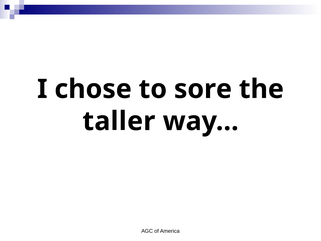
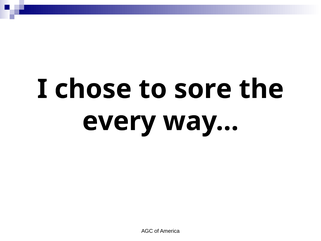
taller: taller -> every (119, 121)
